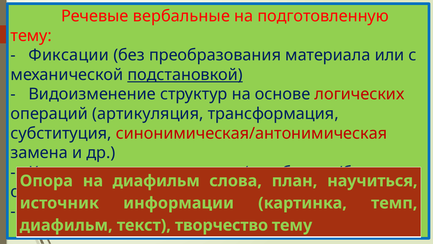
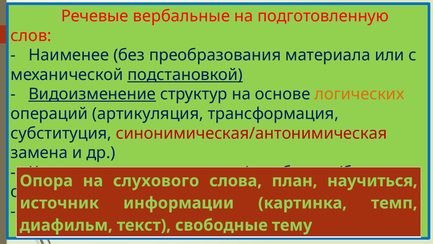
тему: тему -> слов (31, 36)
Фиксации: Фиксации -> Наименее (69, 55)
Видоизменение underline: none -> present (92, 94)
логических colour: red -> orange (359, 94)
диафильм: диафильм -> слухового (156, 181)
творчество: творчество -> свободные (221, 225)
